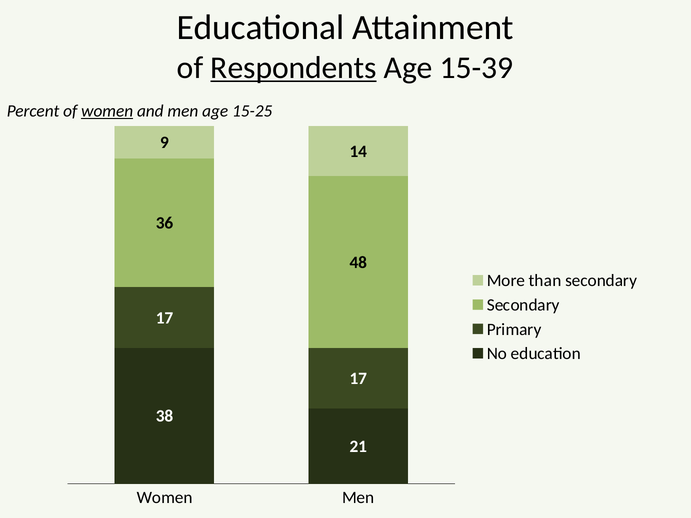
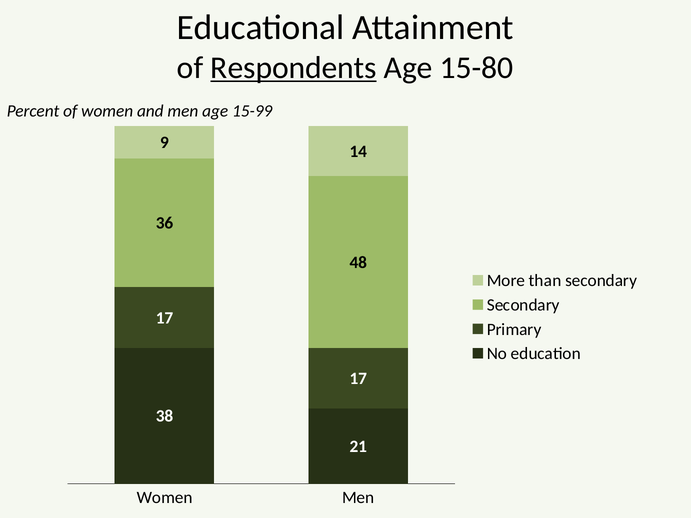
15-39: 15-39 -> 15-80 (477, 68)
women underline: present -> none (107, 111)
15-25: 15-25 -> 15-99 (252, 111)
